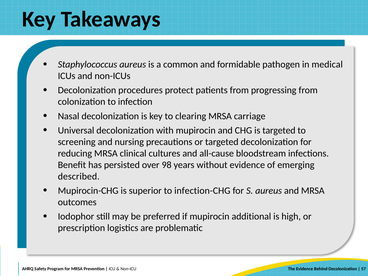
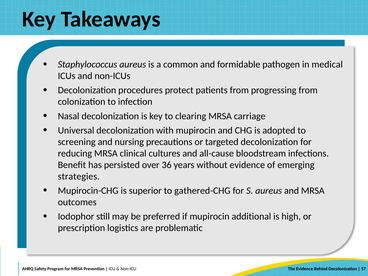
is targeted: targeted -> adopted (279, 130)
98: 98 -> 36 (167, 165)
described: described -> strategies (79, 176)
infection-CHG: infection-CHG -> gathered-CHG (202, 191)
